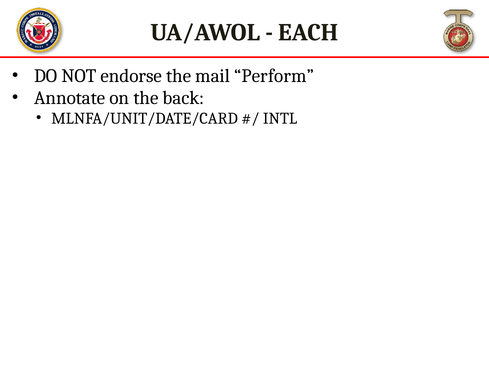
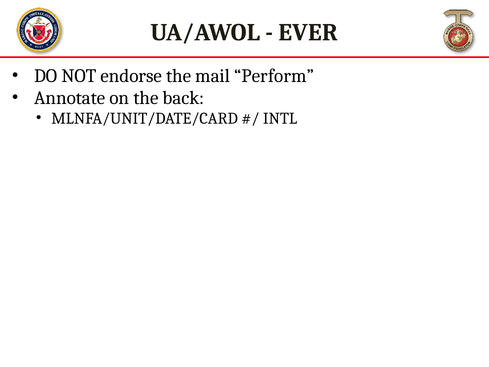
EACH: EACH -> EVER (308, 32)
